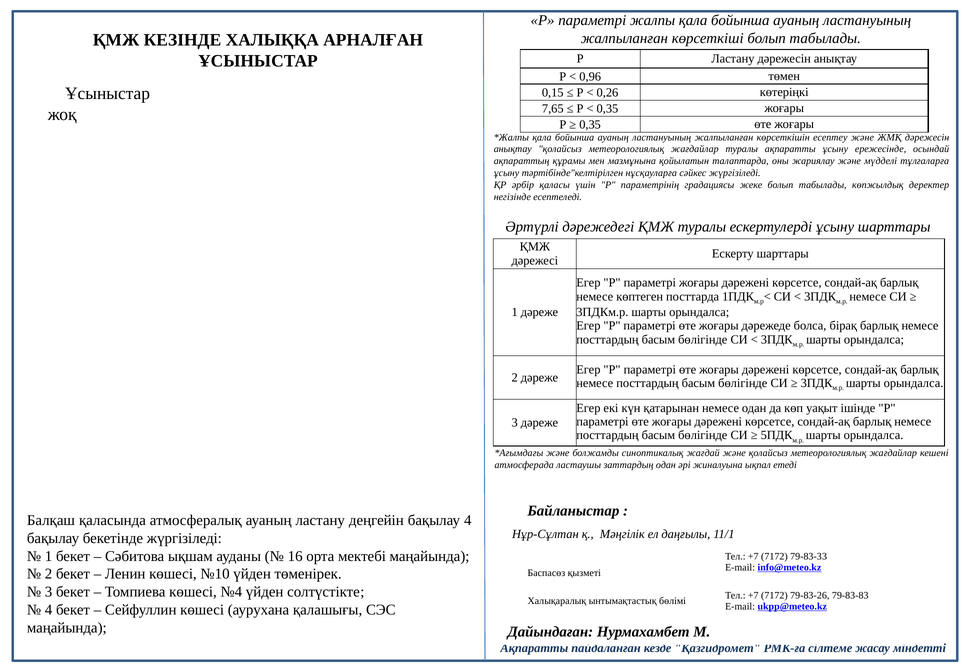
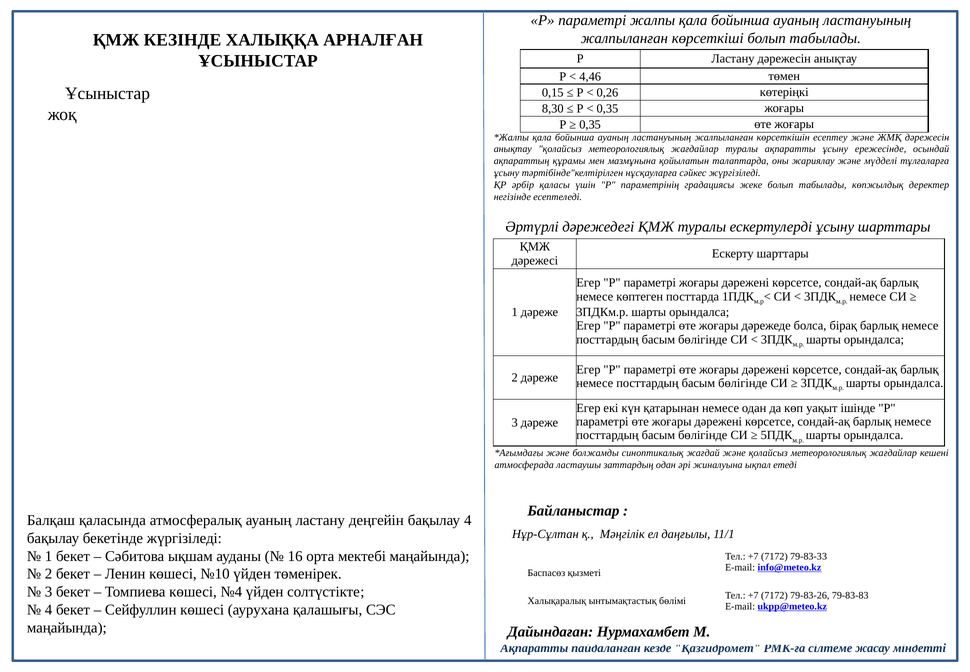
0,96: 0,96 -> 4,46 (590, 77)
7,65: 7,65 -> 8,30 (553, 109)
